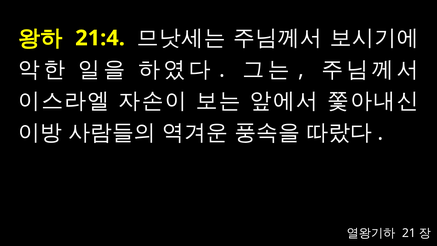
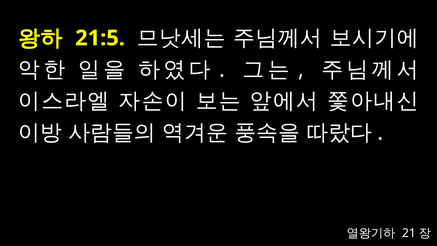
21:4: 21:4 -> 21:5 (100, 38)
